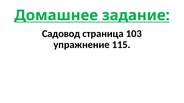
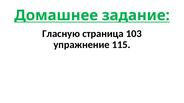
Садовод: Садовод -> Гласную (61, 34)
